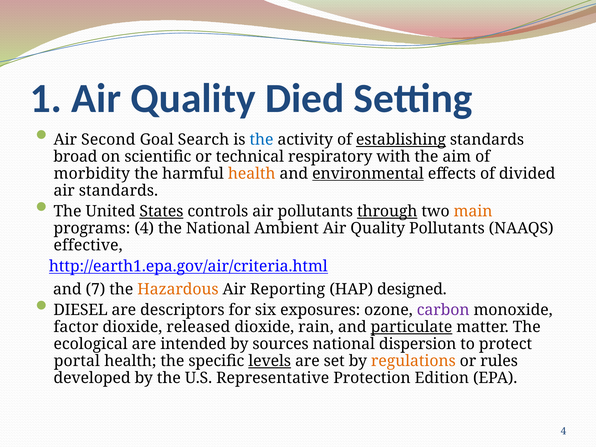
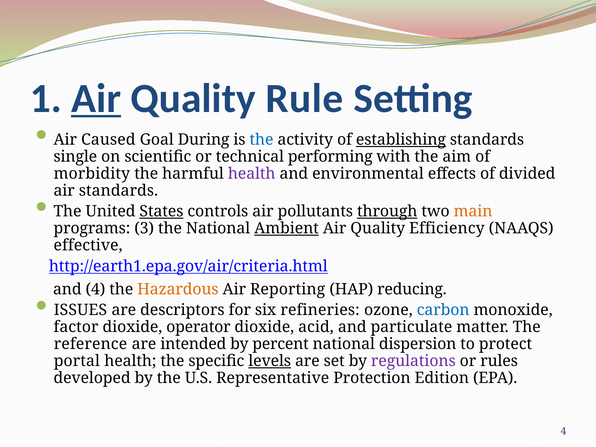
Air underline: none -> present (96, 98)
Died: Died -> Rule (304, 98)
Second: Second -> Caused (108, 140)
Search: Search -> During (204, 140)
broad: broad -> single (75, 157)
respiratory: respiratory -> performing (330, 157)
health colour: orange -> purple (252, 174)
environmental underline: present -> none (368, 174)
programs 4: 4 -> 3 (144, 228)
Ambient underline: none -> present (287, 228)
Quality Pollutants: Pollutants -> Efficiency (447, 228)
and 7: 7 -> 4 (95, 289)
designed: designed -> reducing (412, 289)
DIESEL: DIESEL -> ISSUES (80, 310)
exposures: exposures -> refineries (320, 310)
carbon colour: purple -> blue (443, 310)
released: released -> operator (198, 327)
rain: rain -> acid (316, 327)
particulate underline: present -> none (411, 327)
ecological: ecological -> reference (91, 344)
sources: sources -> percent (281, 344)
regulations colour: orange -> purple (413, 361)
